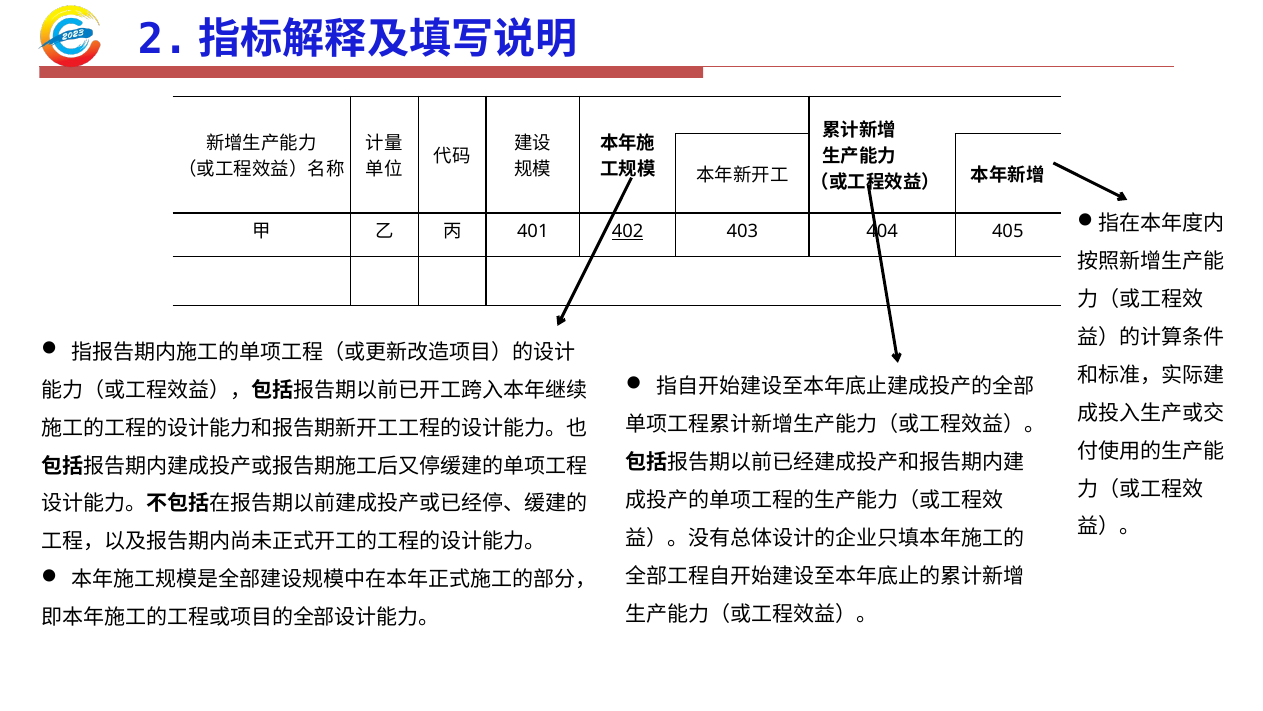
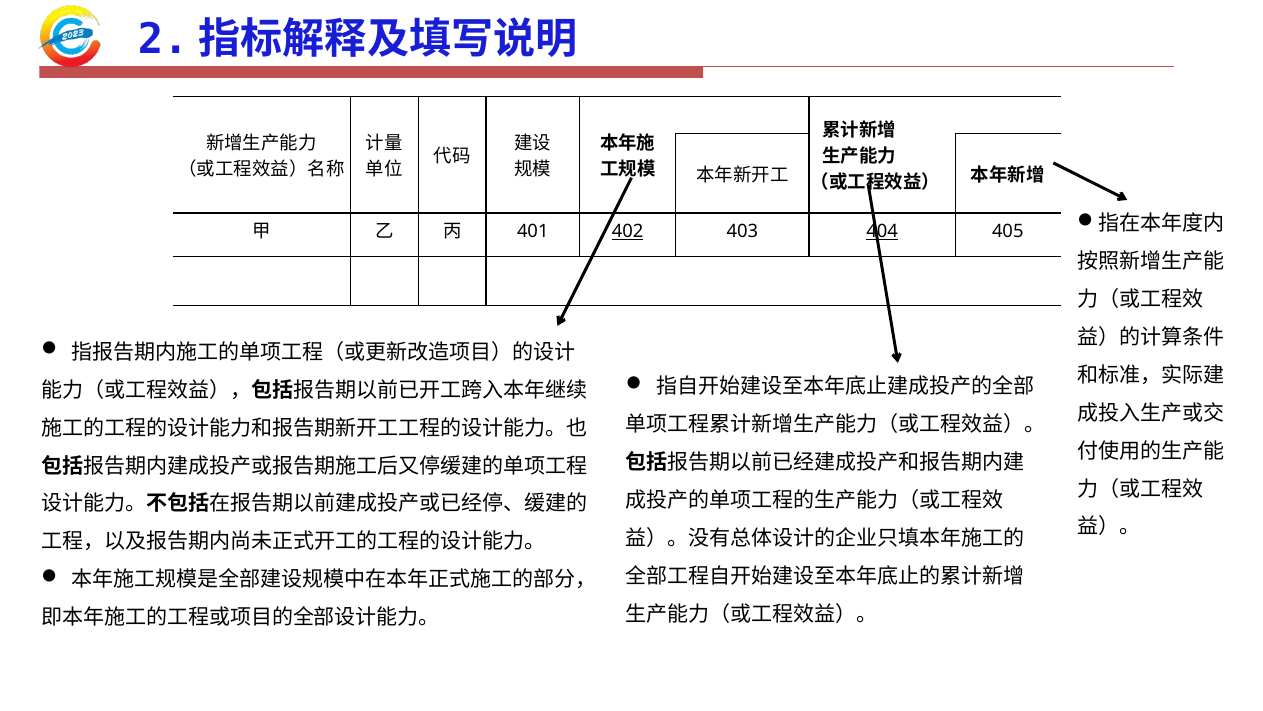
404 underline: none -> present (882, 231)
